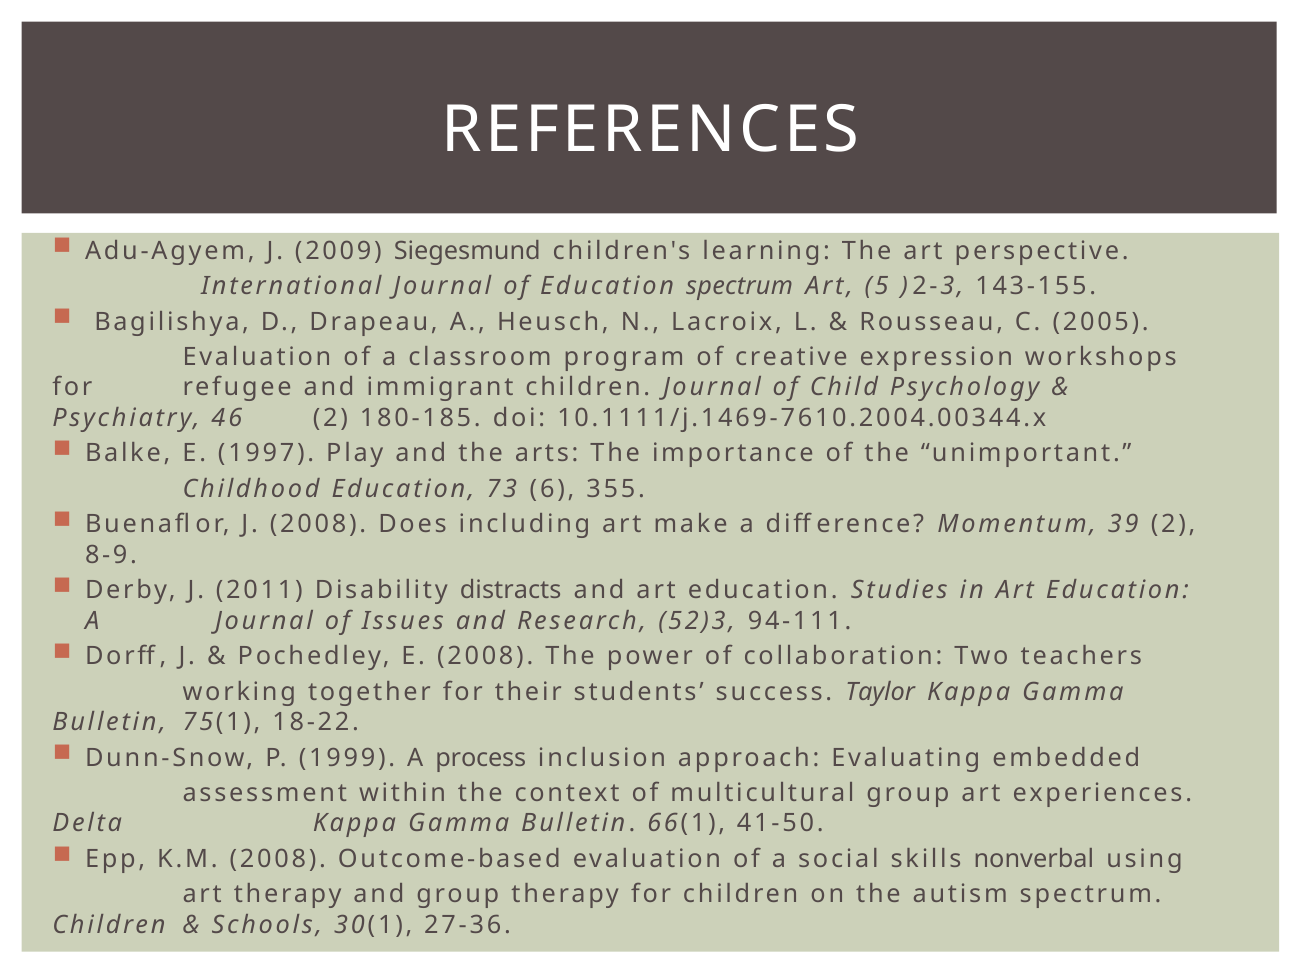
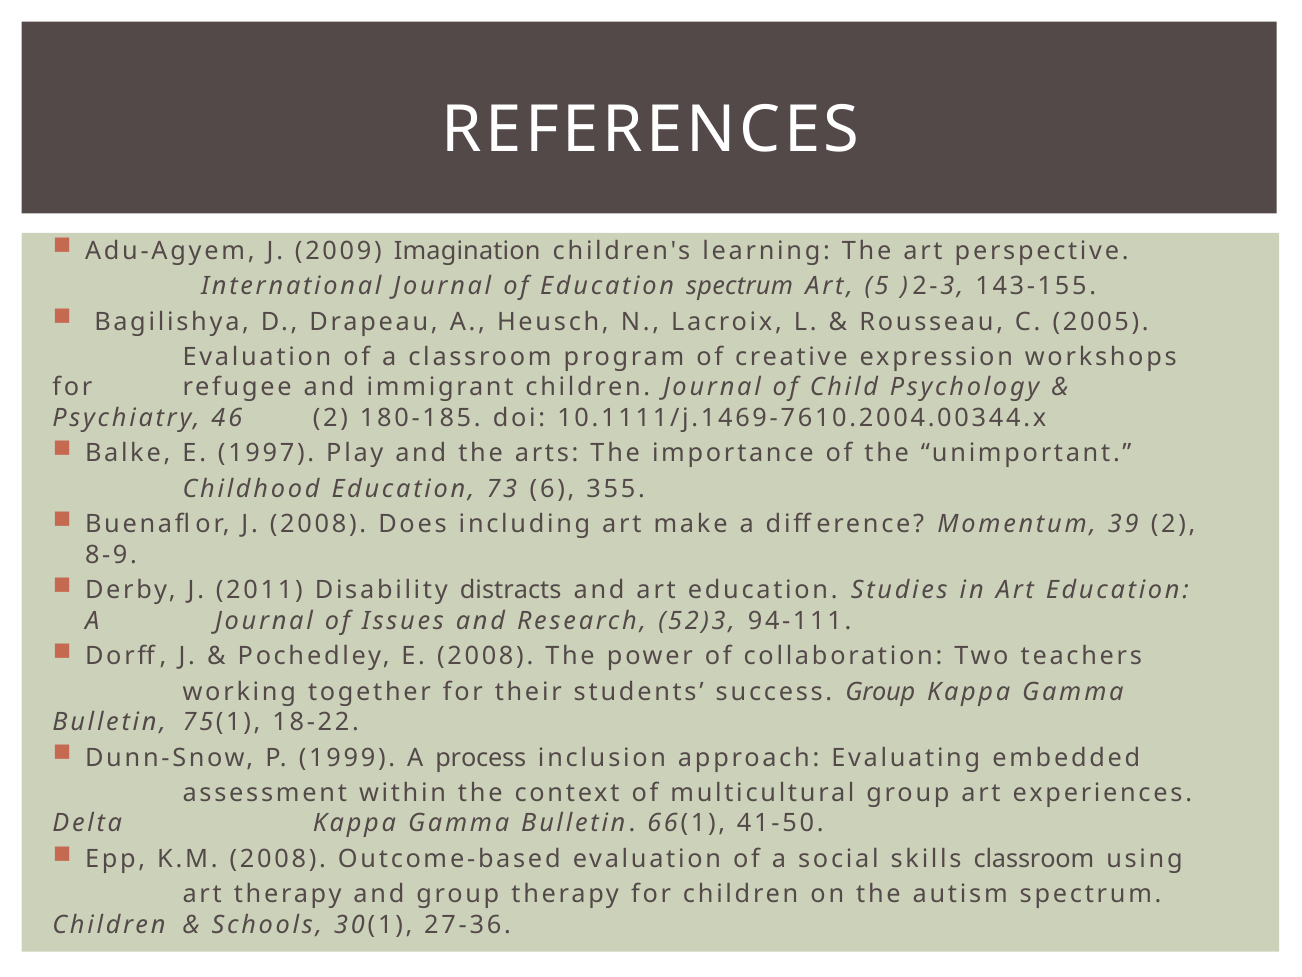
Siegesmund: Siegesmund -> Imagination (467, 251)
success Taylor: Taylor -> Group (880, 691)
skills nonverbal: nonverbal -> classroom (1034, 859)
